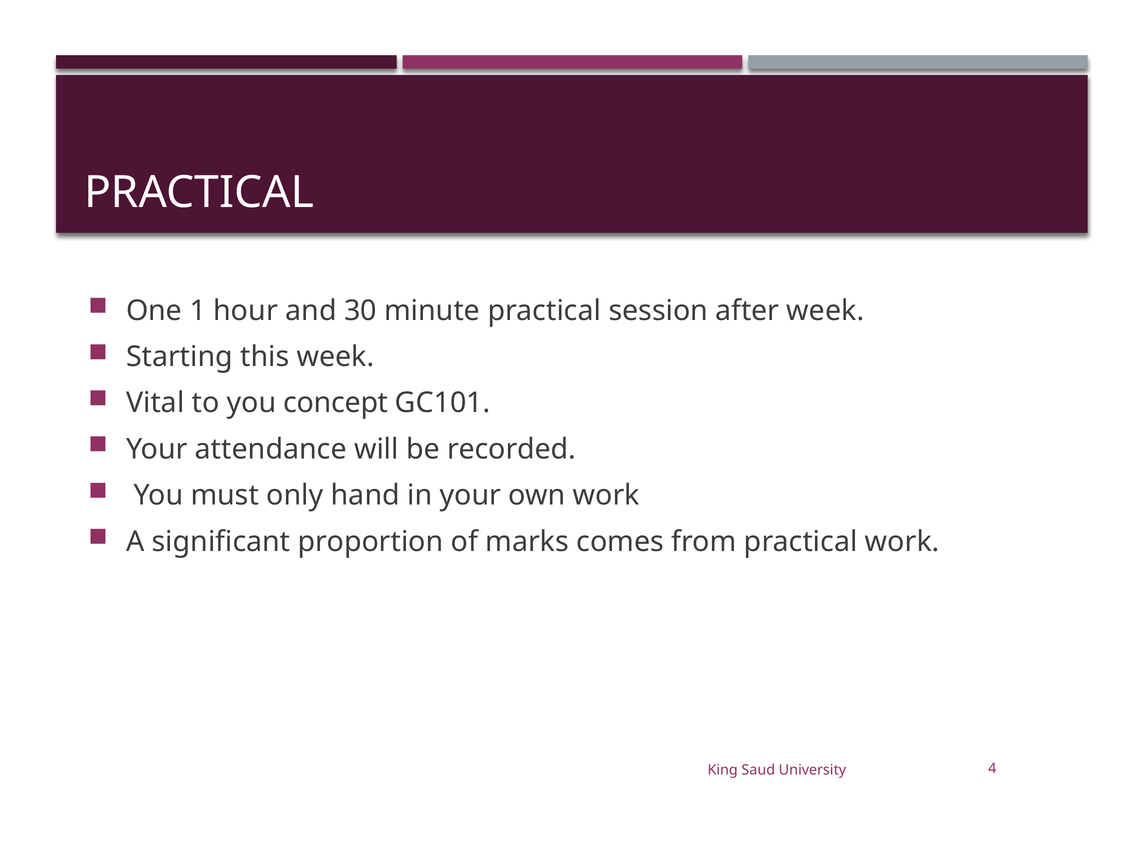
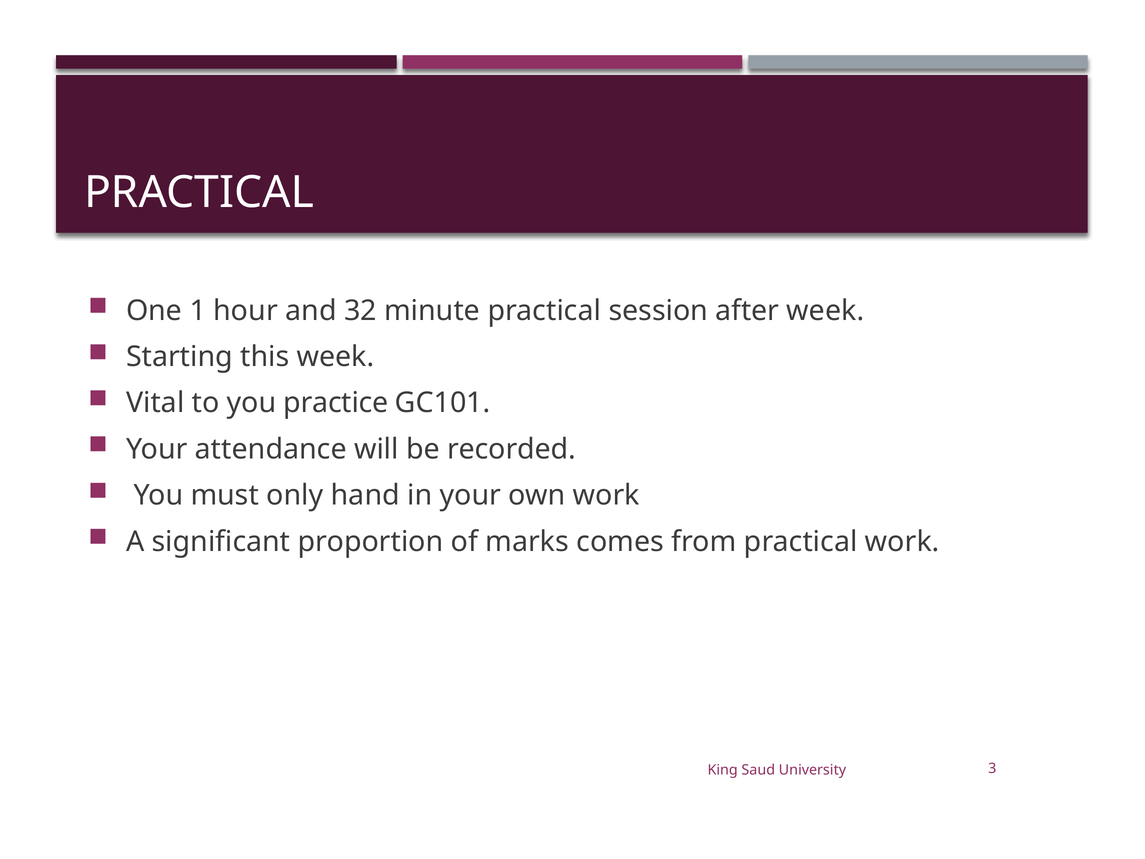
30: 30 -> 32 (360, 310)
concept: concept -> practice (336, 403)
4: 4 -> 3 (992, 769)
